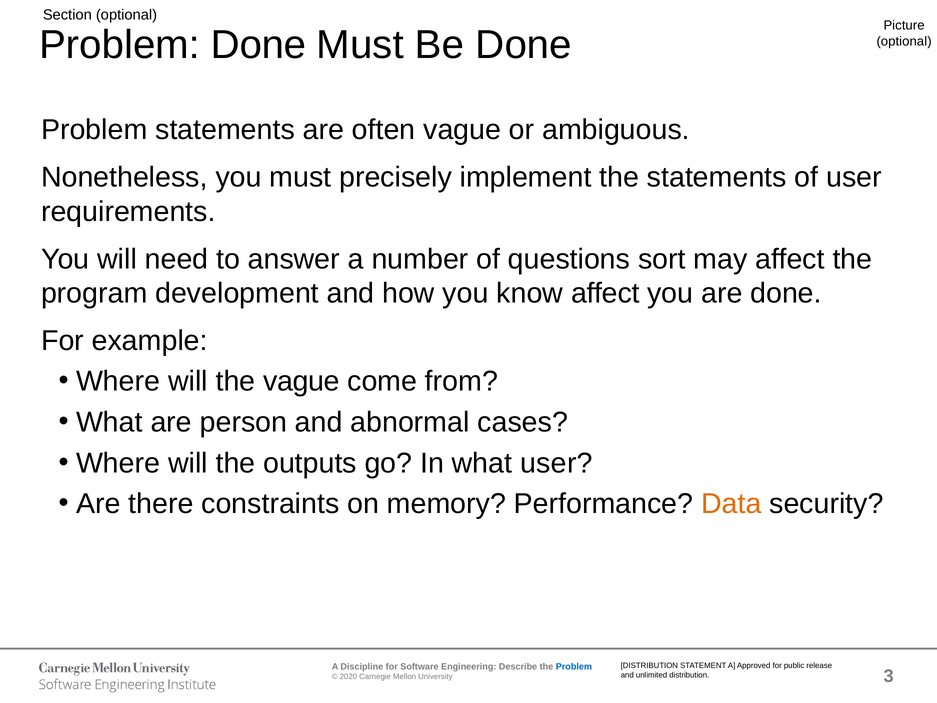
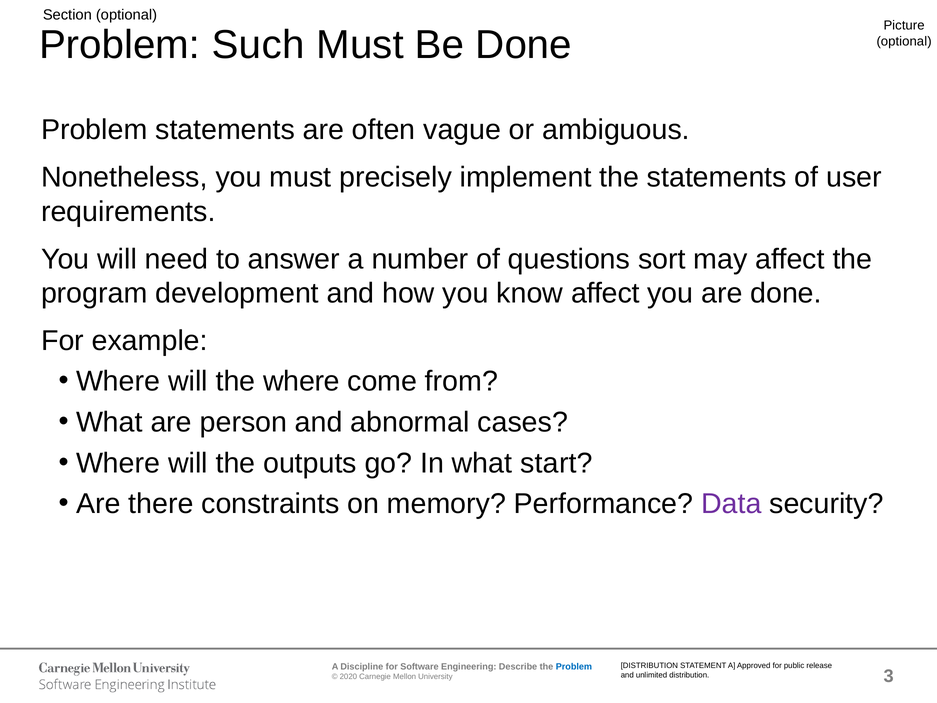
Problem Done: Done -> Such (258, 45)
the vague: vague -> where (301, 381)
what user: user -> start (556, 463)
Data colour: orange -> purple (731, 504)
